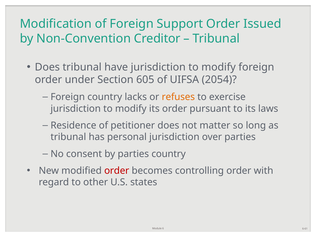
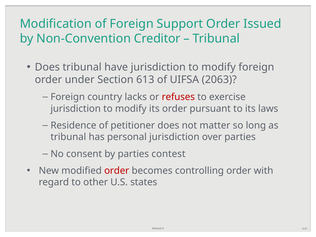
605: 605 -> 613 (145, 80)
2054: 2054 -> 2063 (219, 80)
refuses colour: orange -> red (178, 97)
parties country: country -> contest (168, 154)
